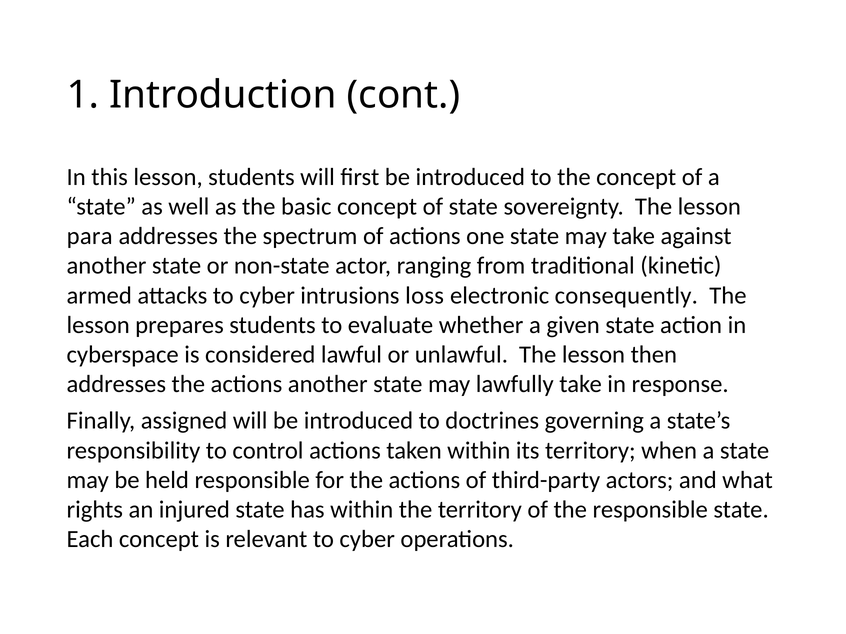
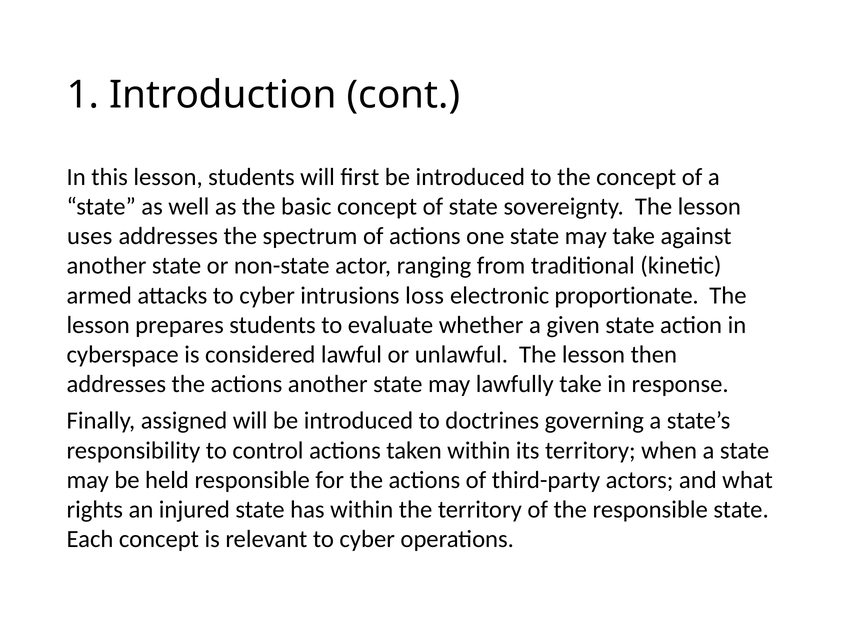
para: para -> uses (90, 236)
consequently: consequently -> proportionate (627, 296)
